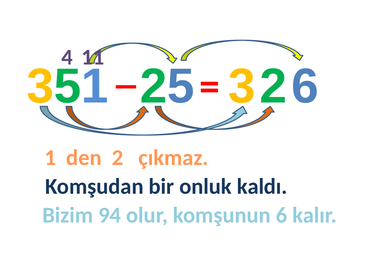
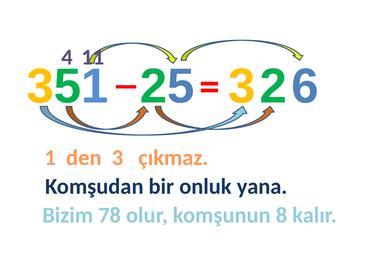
den 2: 2 -> 3 (118, 158)
kaldı: kaldı -> yana (262, 187)
94: 94 -> 78 (110, 215)
komşunun 6: 6 -> 8 (281, 215)
